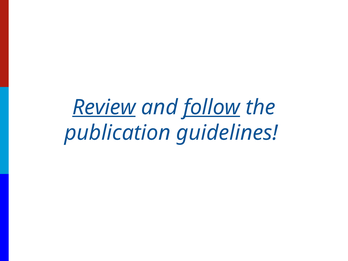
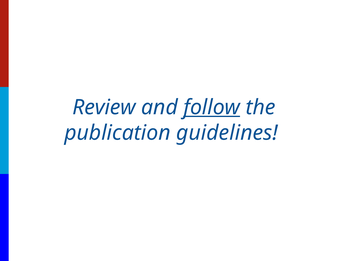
Review underline: present -> none (104, 107)
